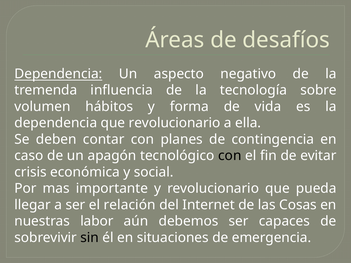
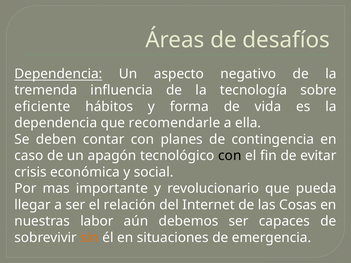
volumen: volumen -> eficiente (42, 107)
que revolucionario: revolucionario -> recomendarle (174, 123)
sin colour: black -> orange (90, 238)
